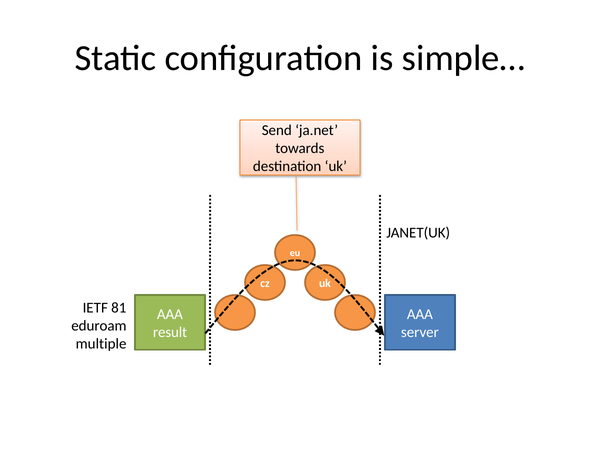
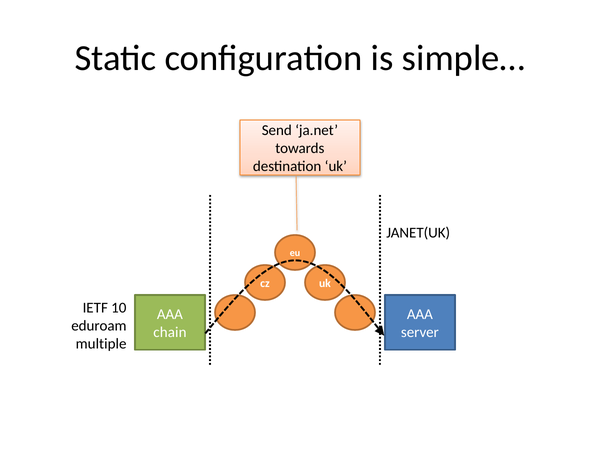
81: 81 -> 10 (119, 308)
result: result -> chain (170, 332)
